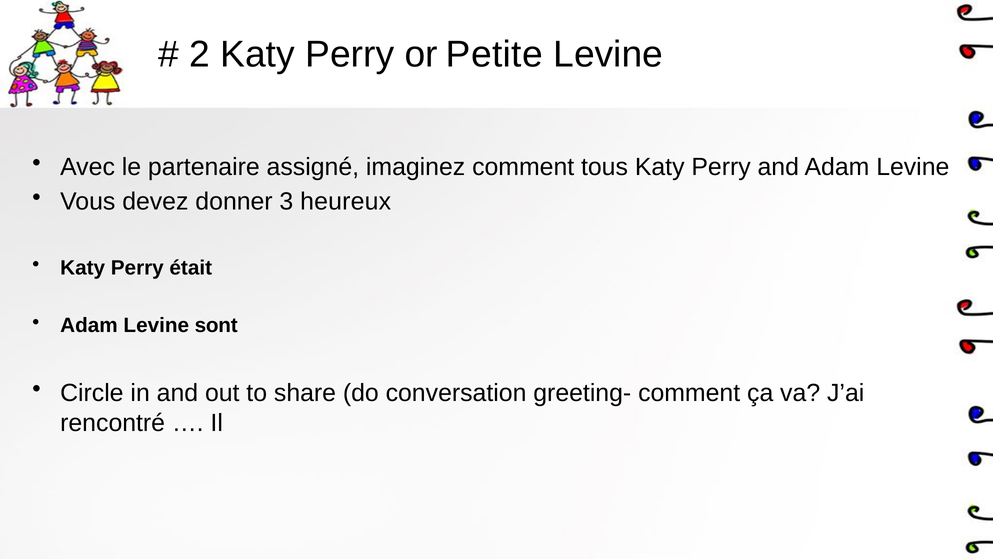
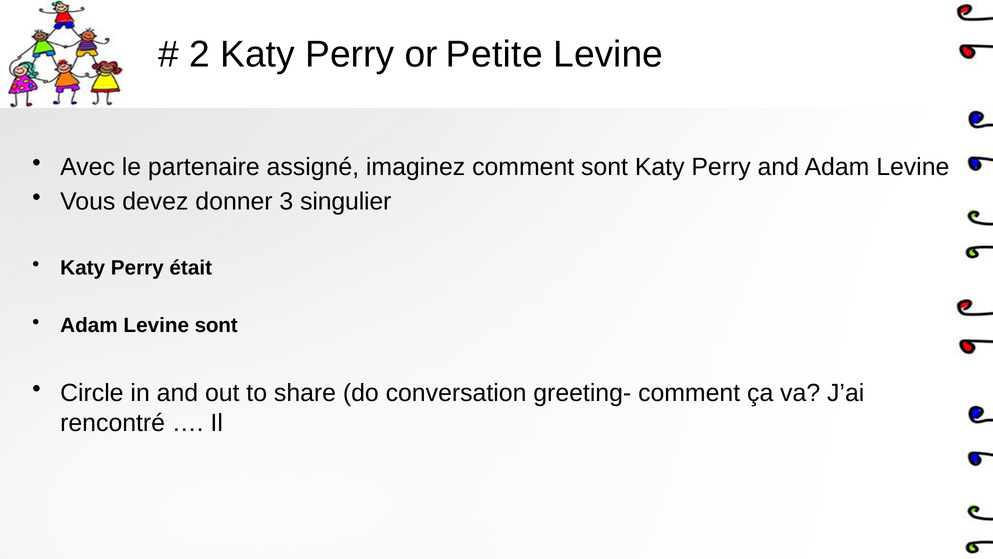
comment tous: tous -> sont (605, 167)
heureux: heureux -> singulier (346, 202)
